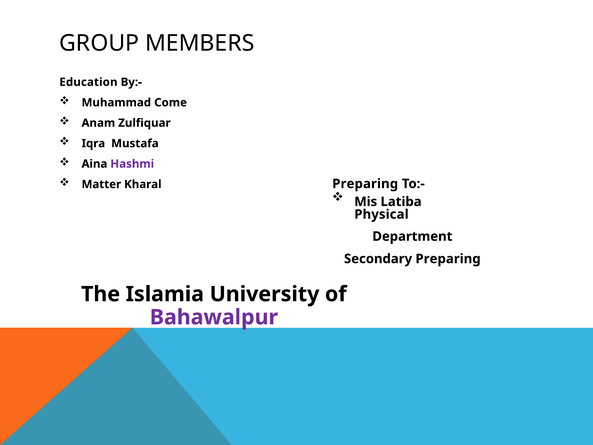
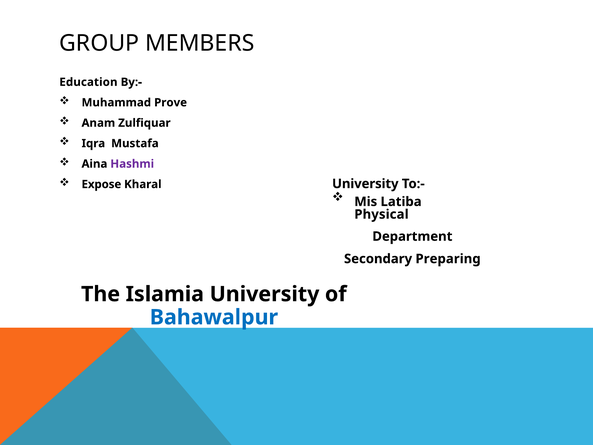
Come: Come -> Prove (171, 102)
Matter: Matter -> Expose (101, 184)
Kharal Preparing: Preparing -> University (365, 184)
Bahawalpur colour: purple -> blue (214, 317)
